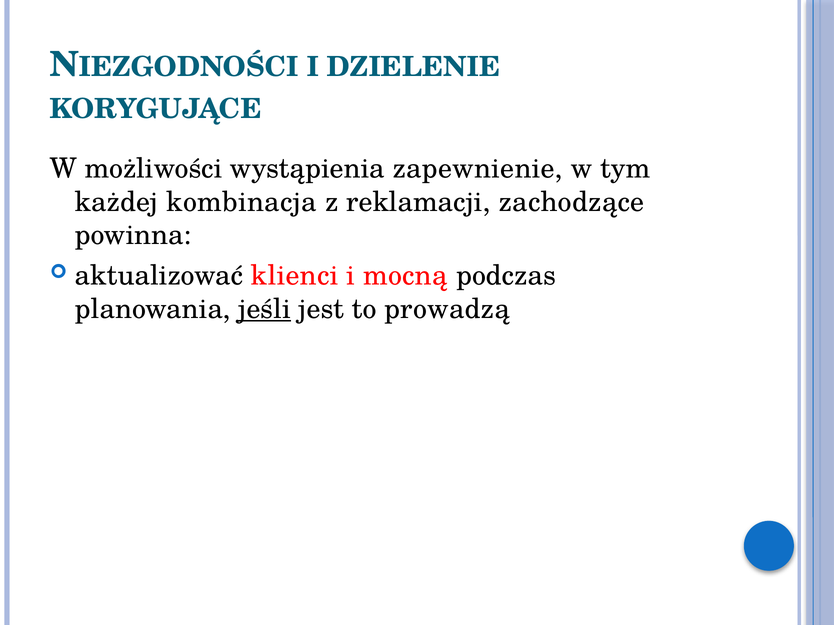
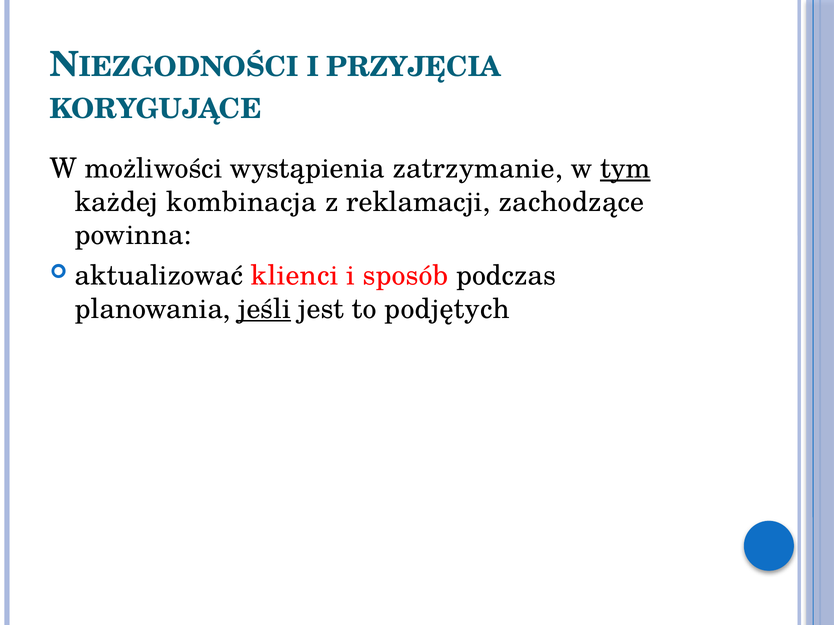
DZIELENIE: DZIELENIE -> PRZYJĘCIA (414, 67)
zapewnienie: zapewnienie -> zatrzymanie (478, 169)
tym underline: none -> present (625, 169)
mocną: mocną -> sposób (406, 276)
prowadzą: prowadzą -> podjętych (447, 309)
